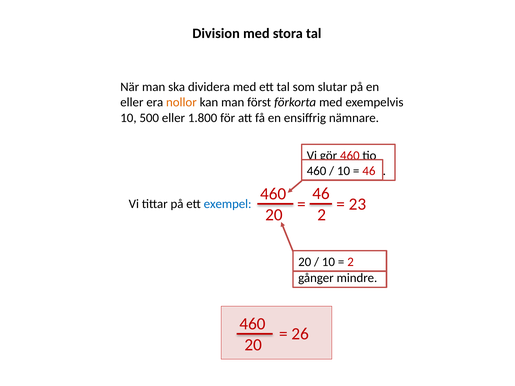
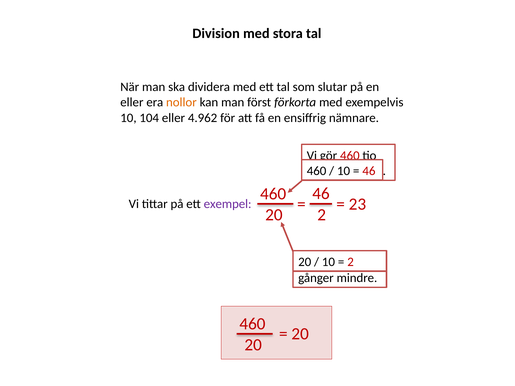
500: 500 -> 104 (149, 118)
1.800: 1.800 -> 4.962 (203, 118)
exempel colour: blue -> purple (228, 204)
26: 26 -> 20 (300, 334)
